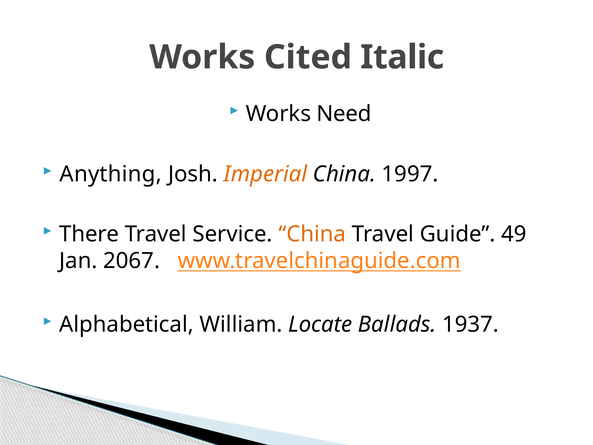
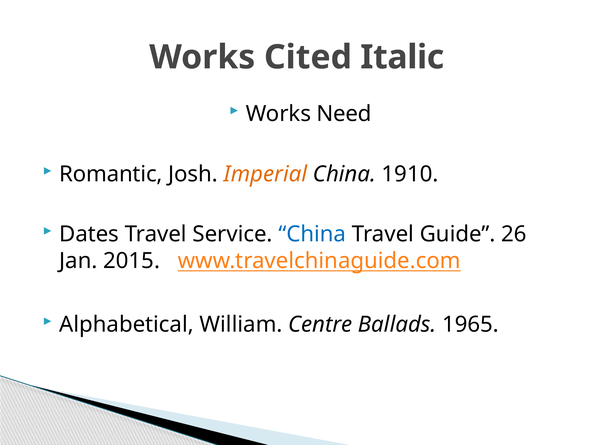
Anything: Anything -> Romantic (111, 174)
1997: 1997 -> 1910 (410, 174)
There: There -> Dates (89, 234)
China colour: orange -> blue (312, 234)
49: 49 -> 26 (514, 234)
2067: 2067 -> 2015 (132, 261)
Locate: Locate -> Centre (320, 324)
1937: 1937 -> 1965 (470, 324)
